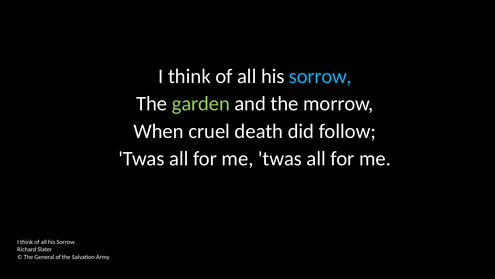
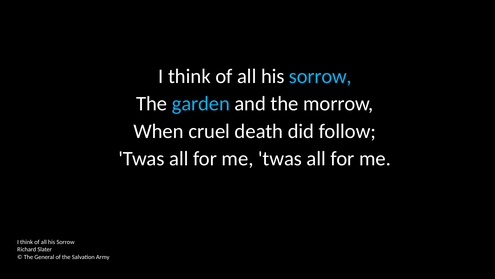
garden colour: light green -> light blue (201, 104)
